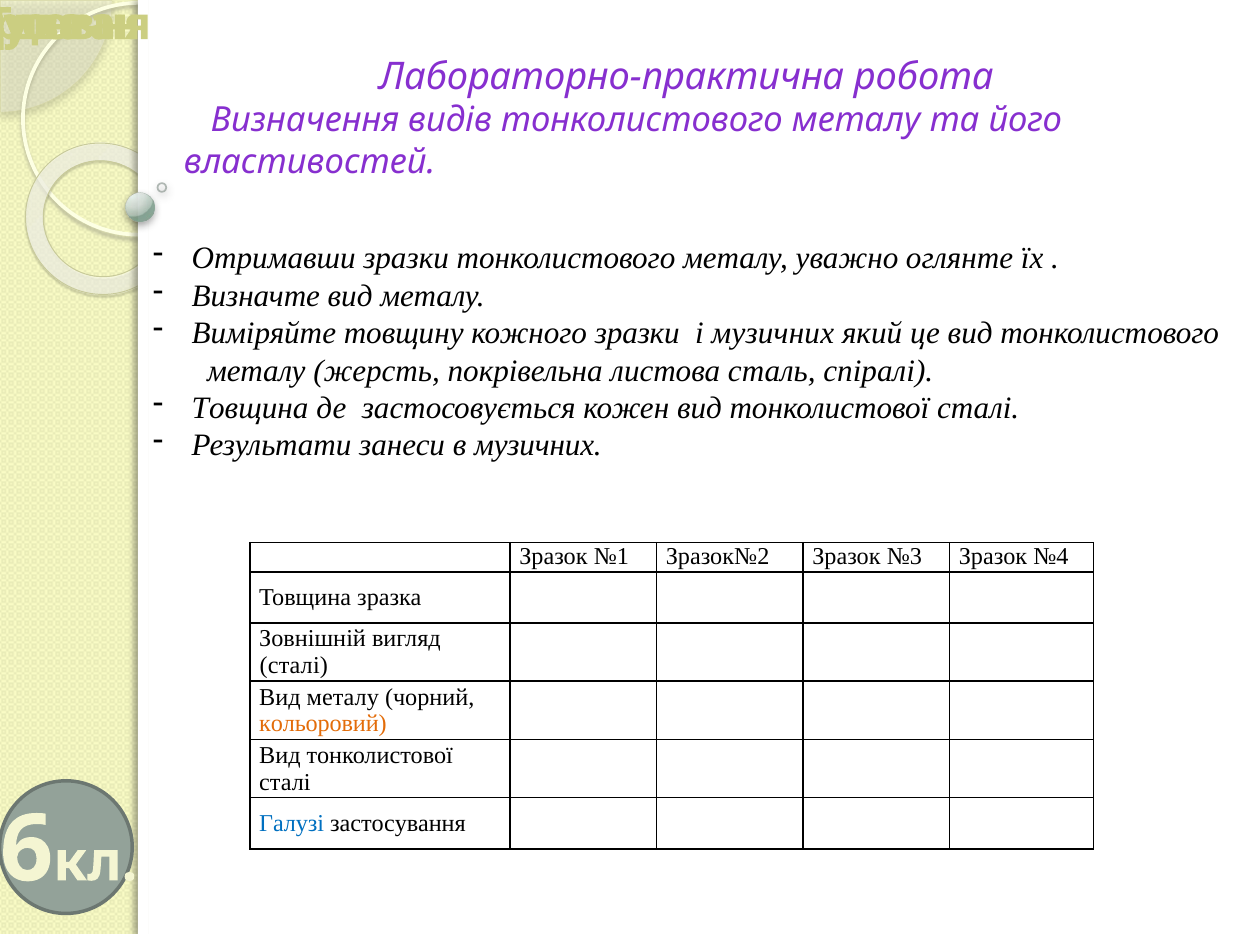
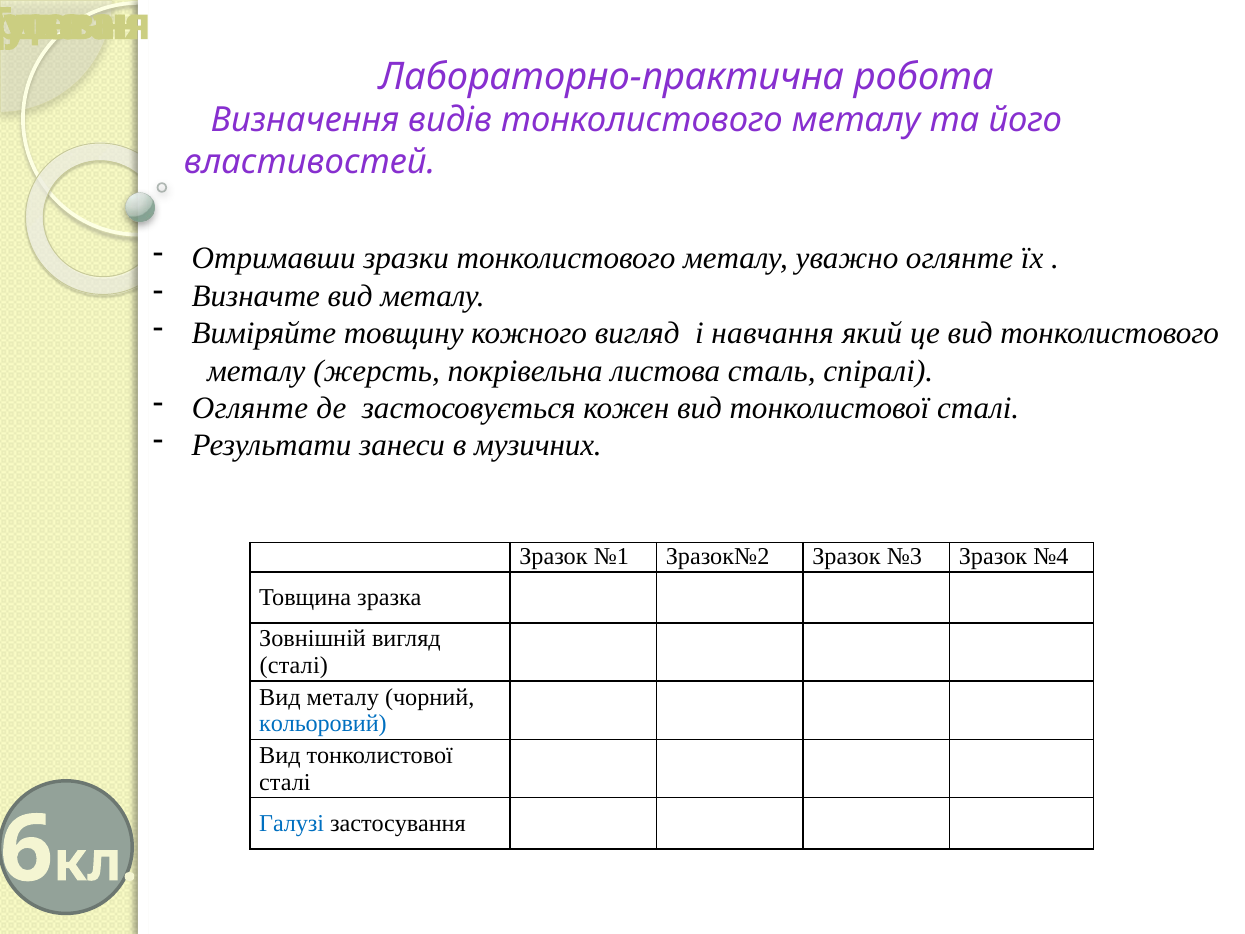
кожного зразки: зразки -> вигляд (637, 333)
і музичних: музичних -> навчання (773, 333)
Товщина: Товщина -> Оглянте (250, 408)
кольоровий colour: orange -> blue (323, 724)
